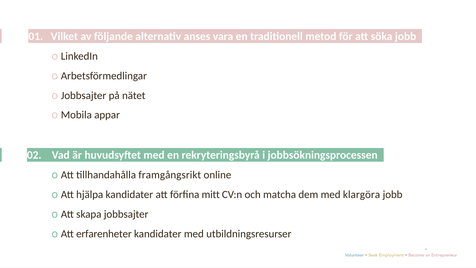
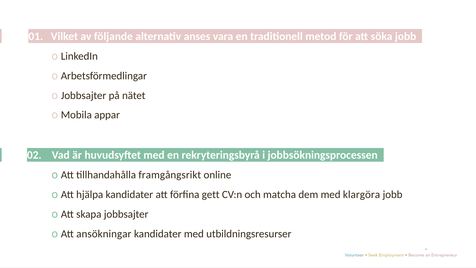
mitt: mitt -> gett (211, 194)
erfarenheter: erfarenheter -> ansökningar (104, 234)
